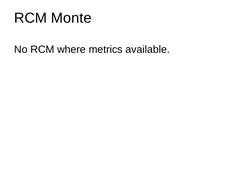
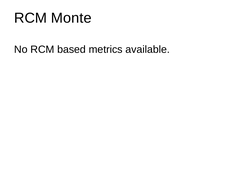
where: where -> based (72, 49)
